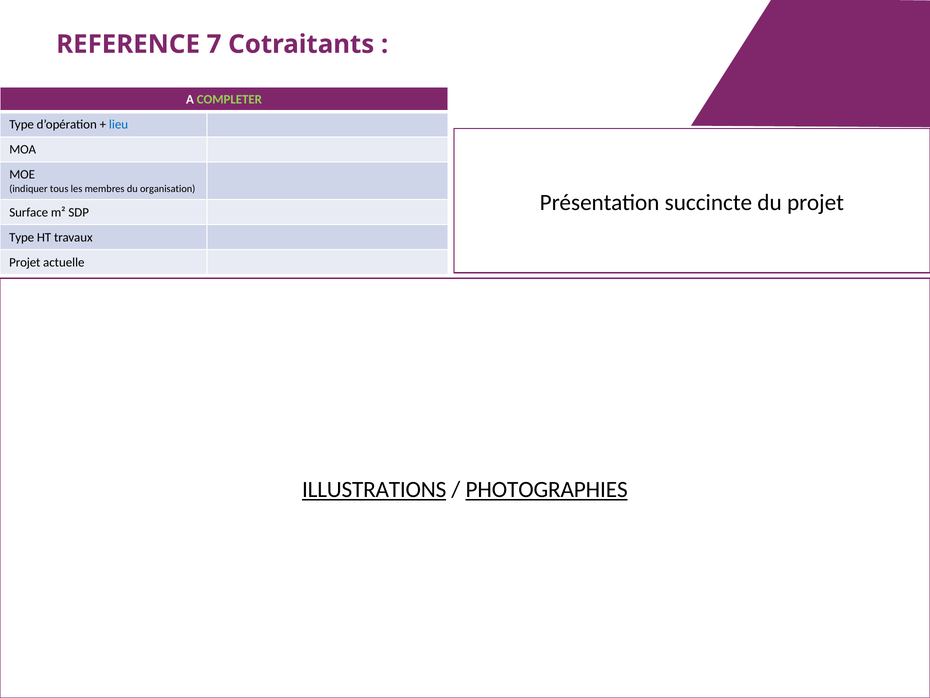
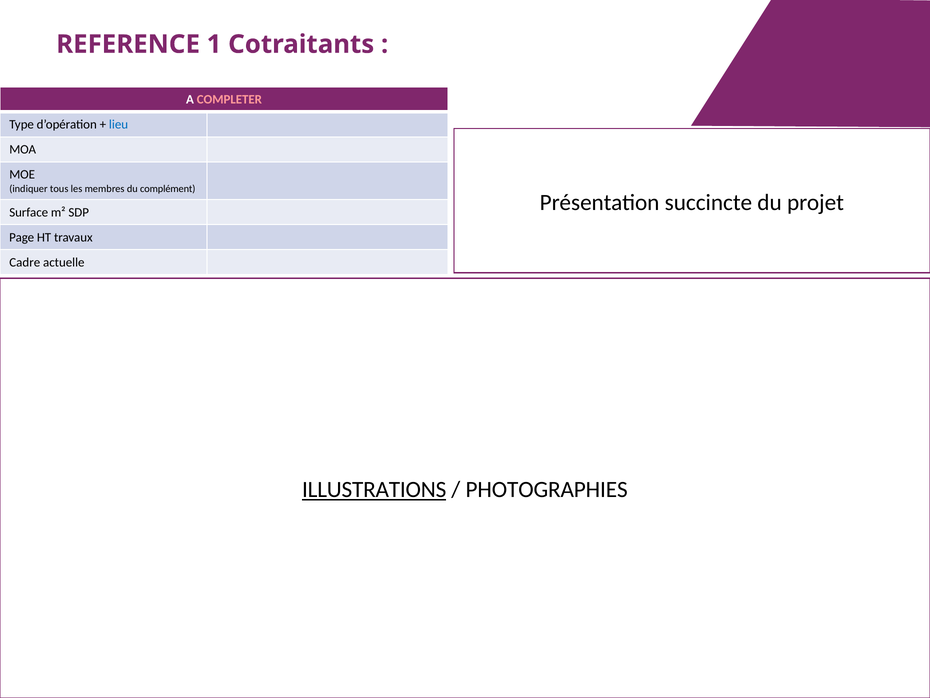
7: 7 -> 1 (214, 44)
COMPLETER colour: light green -> pink (229, 99)
organisation: organisation -> complément (168, 189)
Type: Type -> Page (22, 237)
Projet: Projet -> Cadre (25, 262)
PHOTOGRAPHIES underline: present -> none (547, 489)
